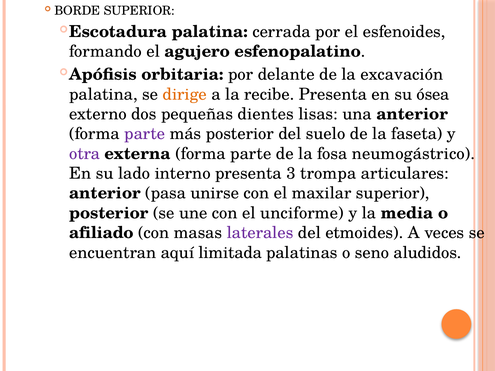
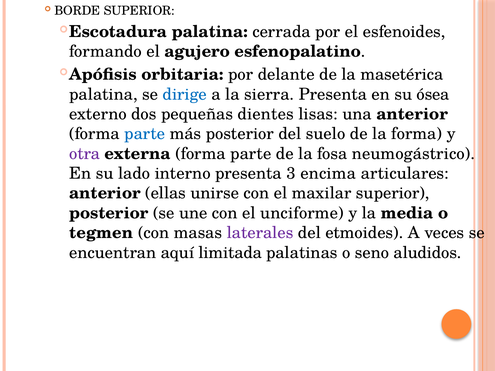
excavación: excavación -> masetérica (402, 75)
dirige colour: orange -> blue (185, 94)
recibe: recibe -> sierra (269, 94)
parte colour: purple -> blue (145, 134)
la faseta: faseta -> forma (417, 134)
trompa: trompa -> encima (328, 174)
pasa: pasa -> ellas (166, 193)
afiliado: afiliado -> tegmen (101, 233)
